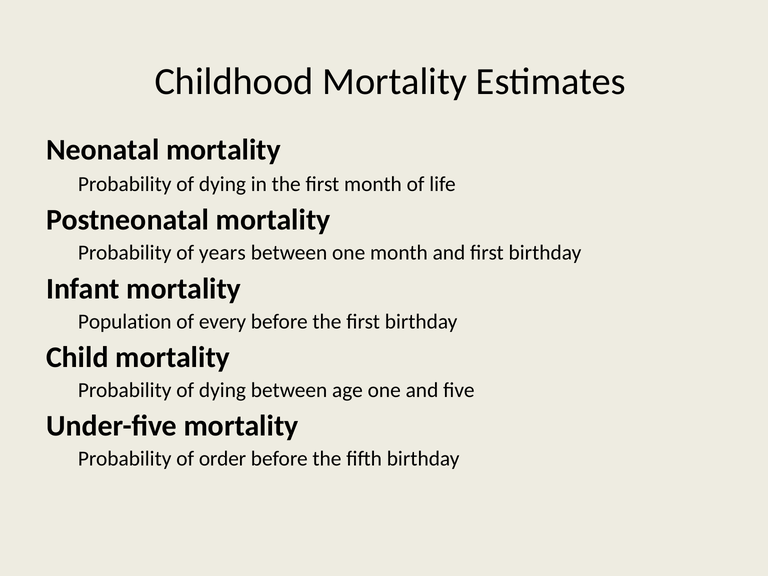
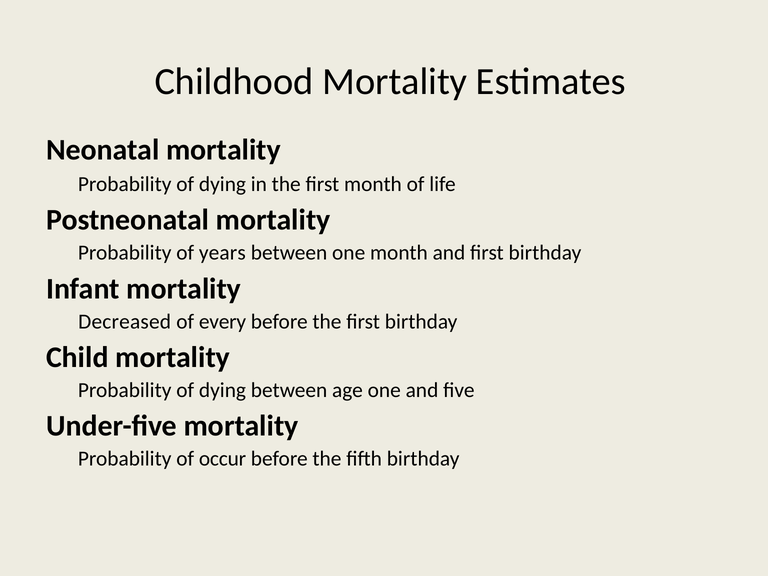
Population: Population -> Decreased (125, 322)
order: order -> occur (223, 459)
